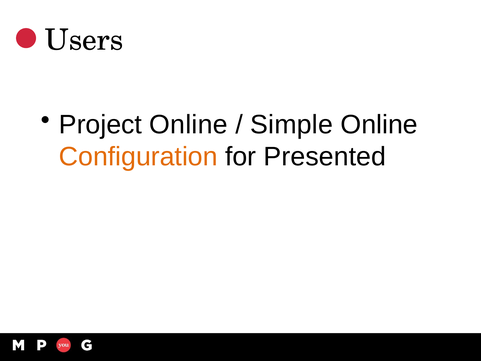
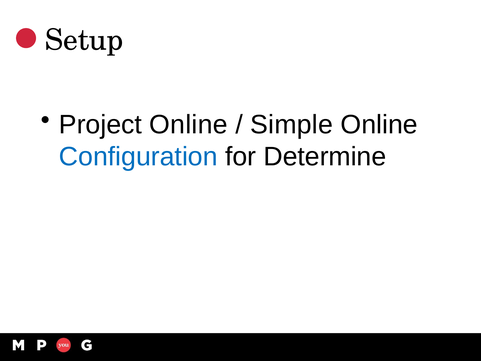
Users: Users -> Setup (84, 40)
Configuration colour: orange -> blue (138, 157)
Presented: Presented -> Determine (325, 157)
